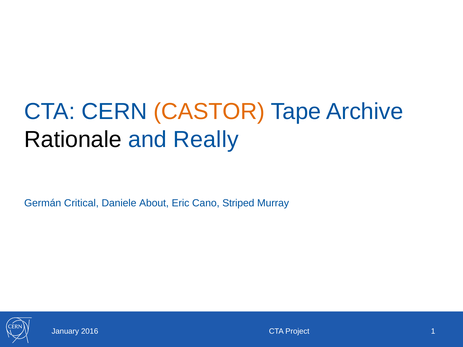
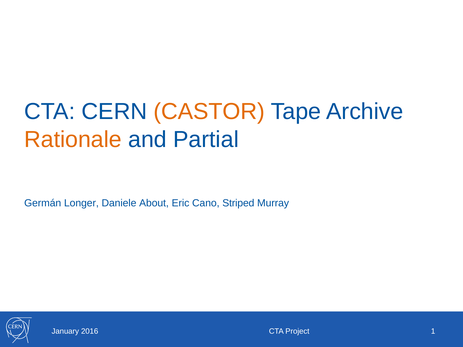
Rationale colour: black -> orange (73, 140)
Really: Really -> Partial (206, 140)
Critical: Critical -> Longer (81, 203)
